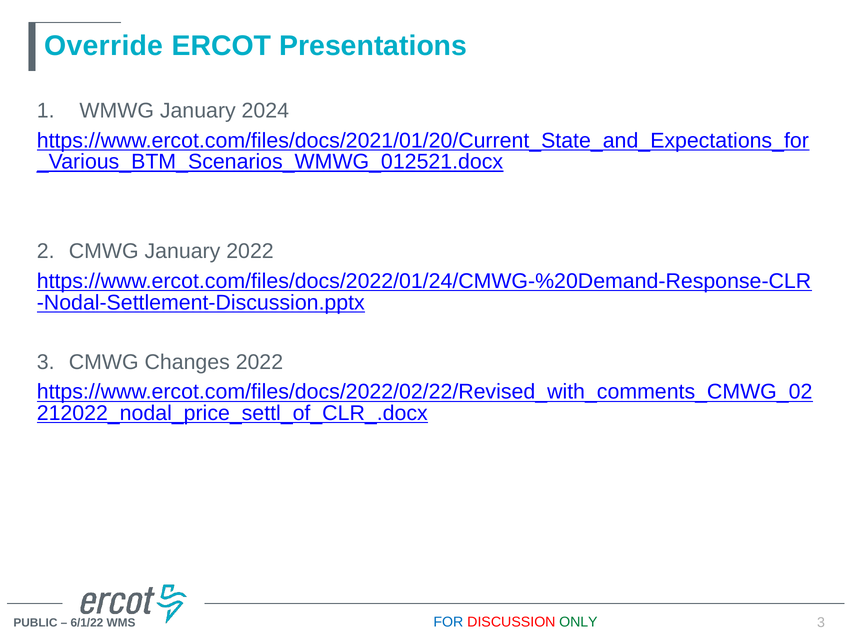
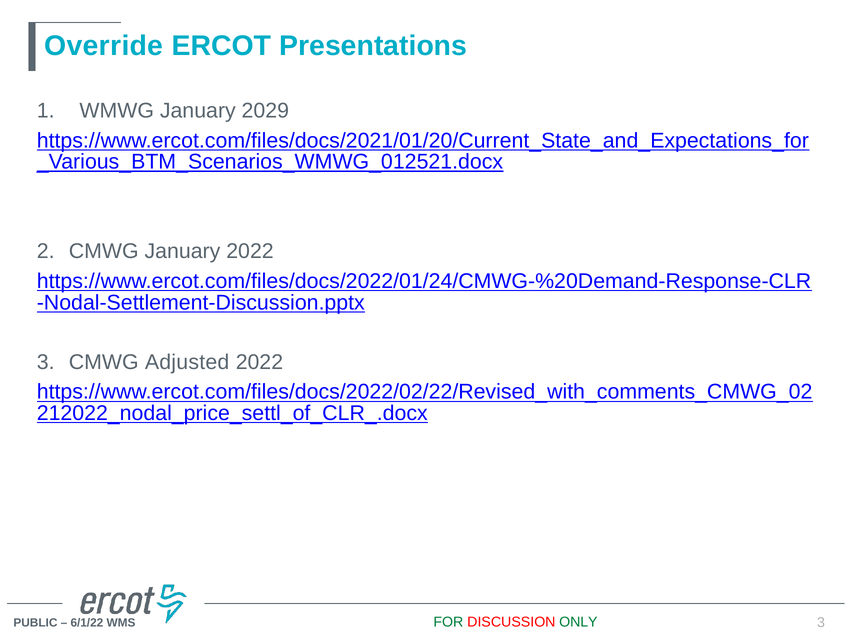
2024: 2024 -> 2029 (265, 111)
Changes: Changes -> Adjusted (187, 363)
FOR colour: blue -> green (448, 623)
